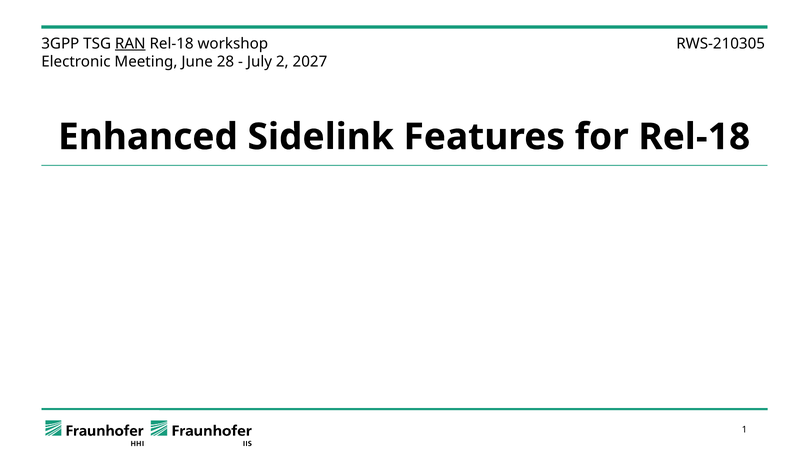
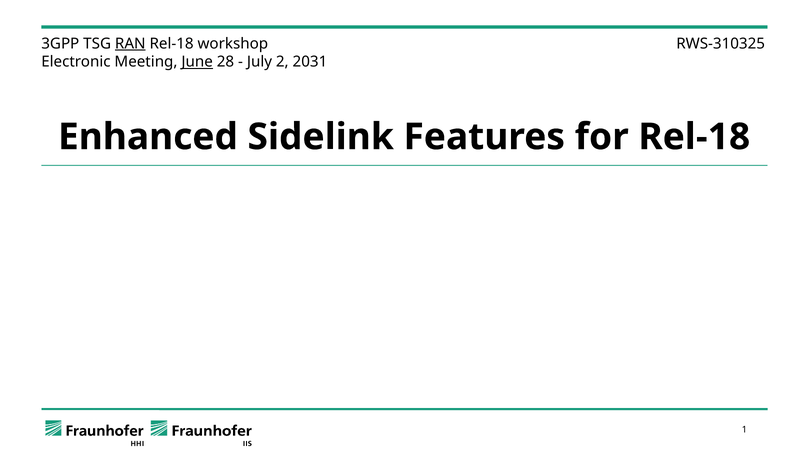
RWS-210305: RWS-210305 -> RWS-310325 (721, 44)
June underline: none -> present (197, 62)
2027: 2027 -> 2031 (310, 62)
